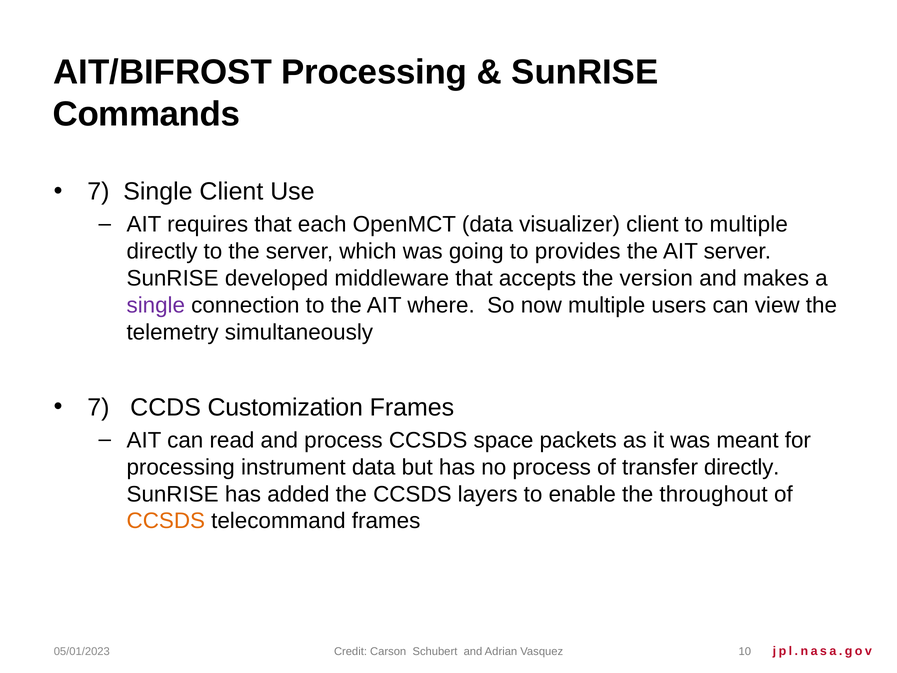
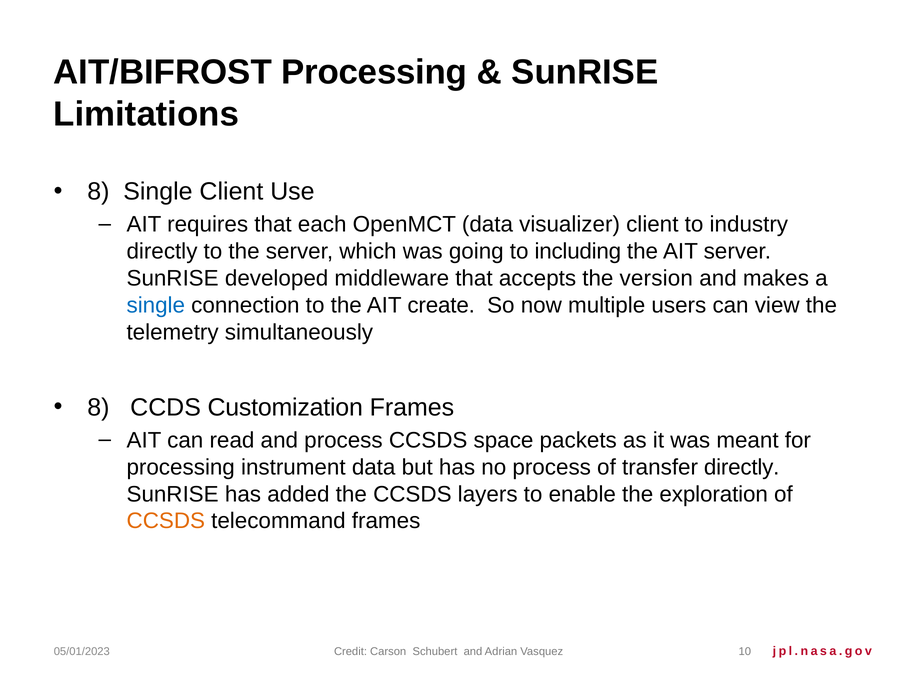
Commands: Commands -> Limitations (146, 114)
7: 7 -> 8 (98, 192)
to multiple: multiple -> industry (749, 224)
provides: provides -> including (578, 251)
single colour: purple -> blue (156, 305)
where: where -> create (441, 305)
7: 7 -> 8 (98, 407)
throughout: throughout -> exploration (714, 494)
